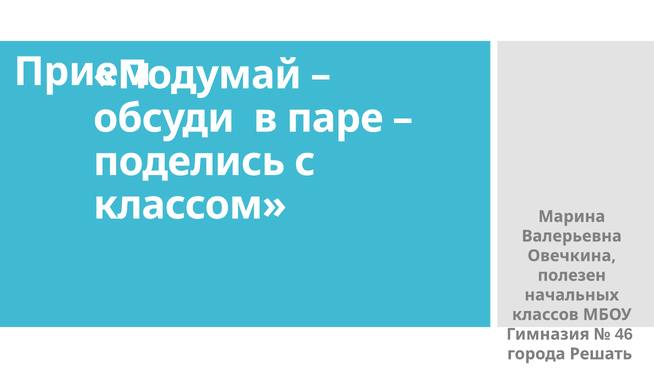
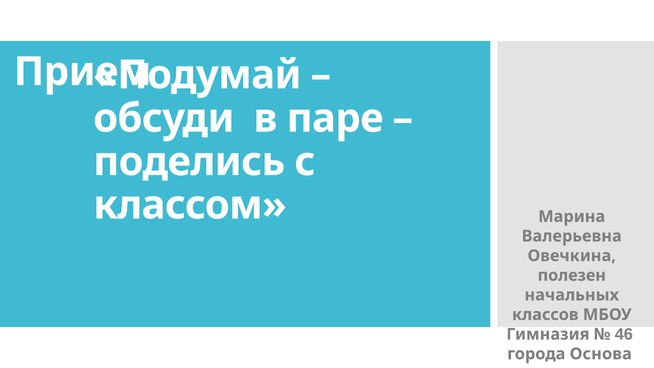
Решать: Решать -> Основа (601, 354)
